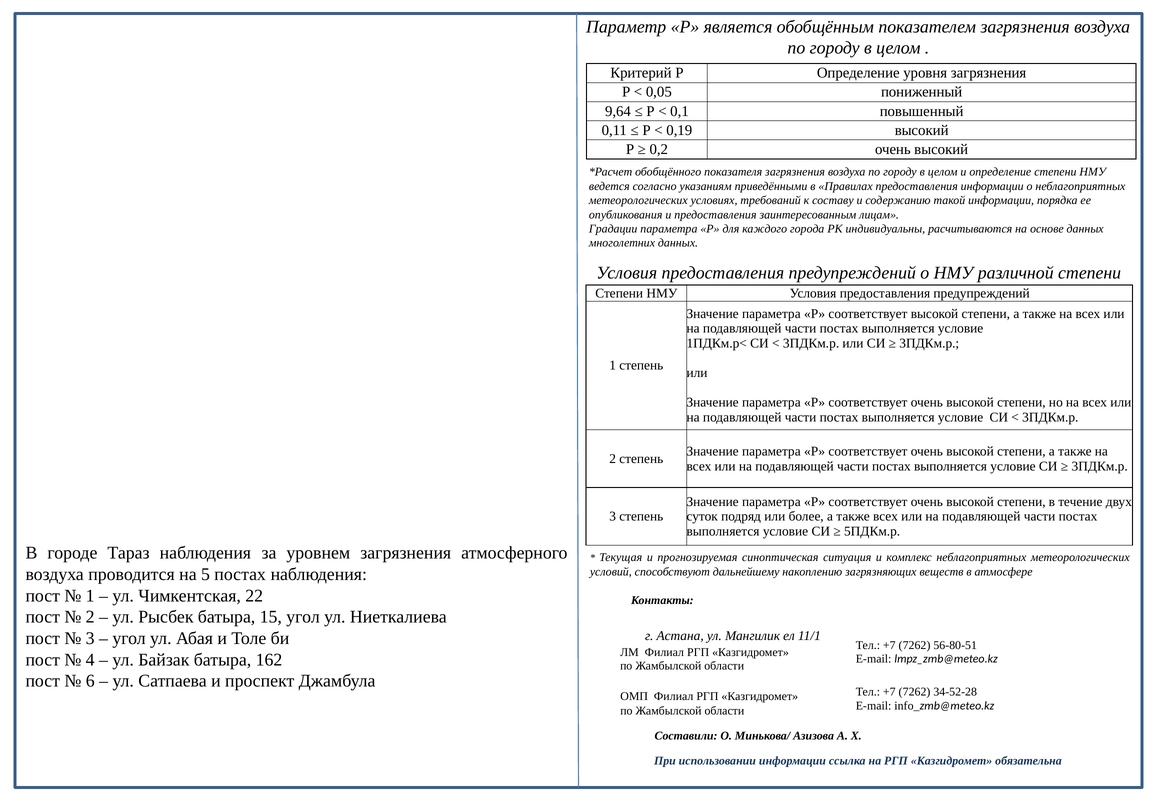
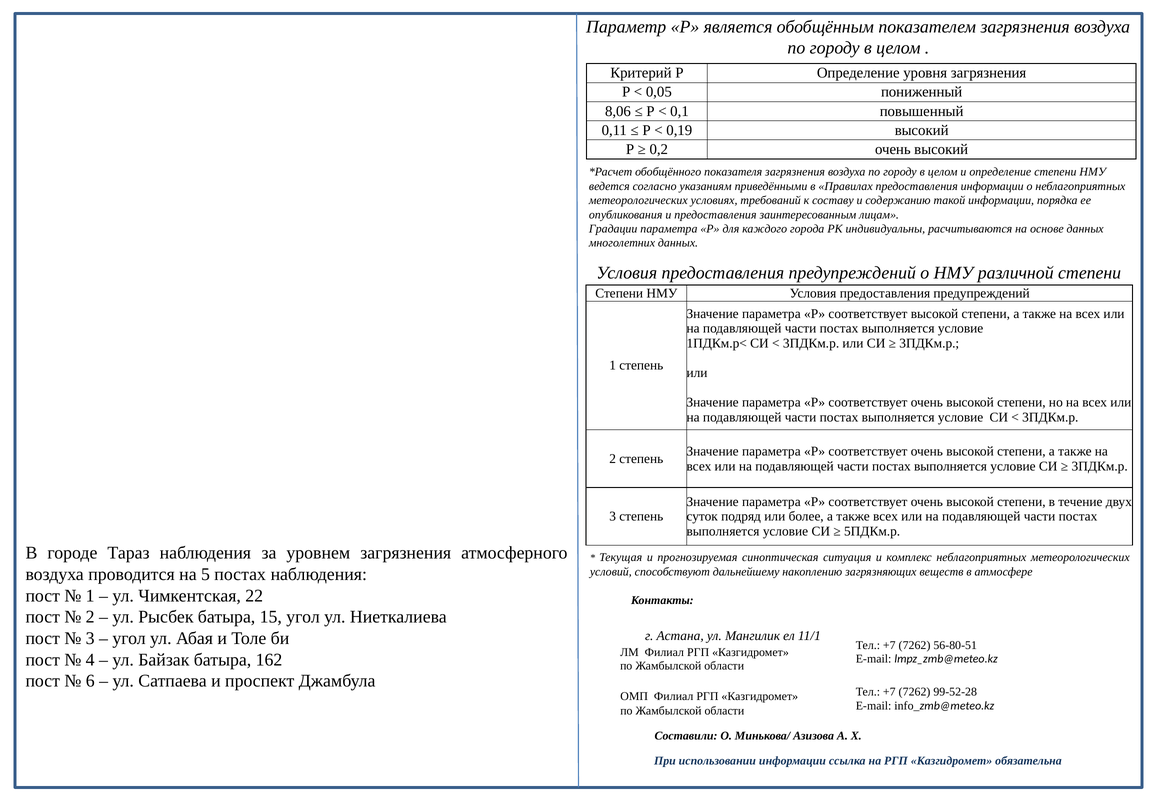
9,64: 9,64 -> 8,06 (618, 111)
34-52-28: 34-52-28 -> 99-52-28 (955, 692)
